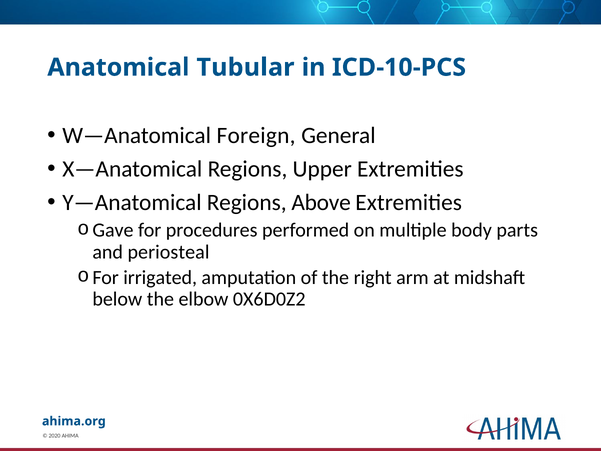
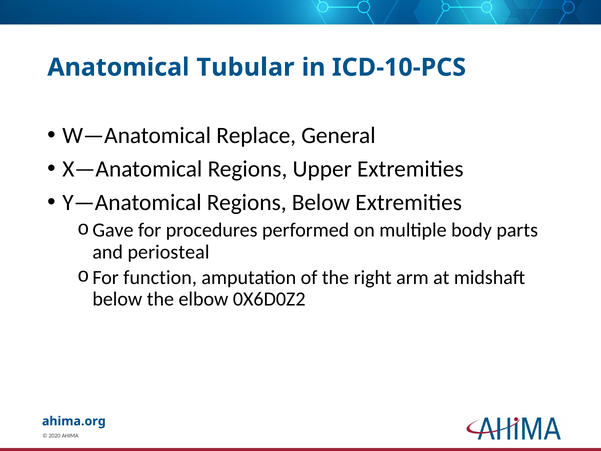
Foreign: Foreign -> Replace (256, 135)
Regions Above: Above -> Below (321, 203)
irrigated: irrigated -> function (160, 278)
